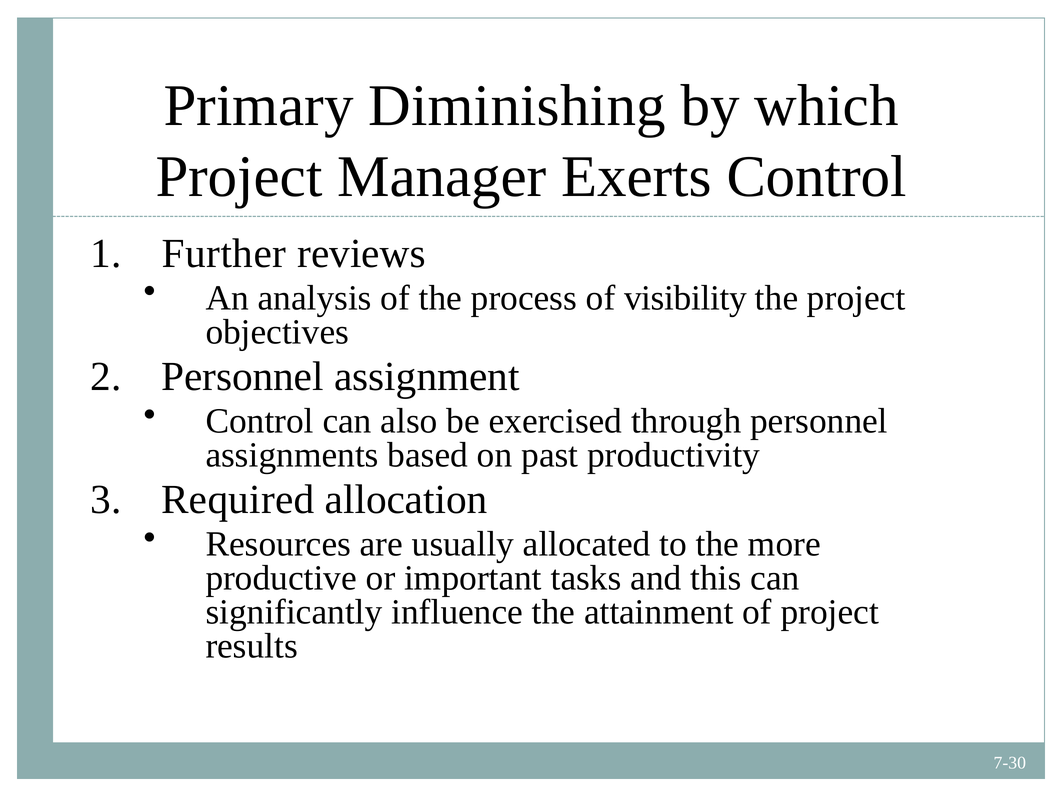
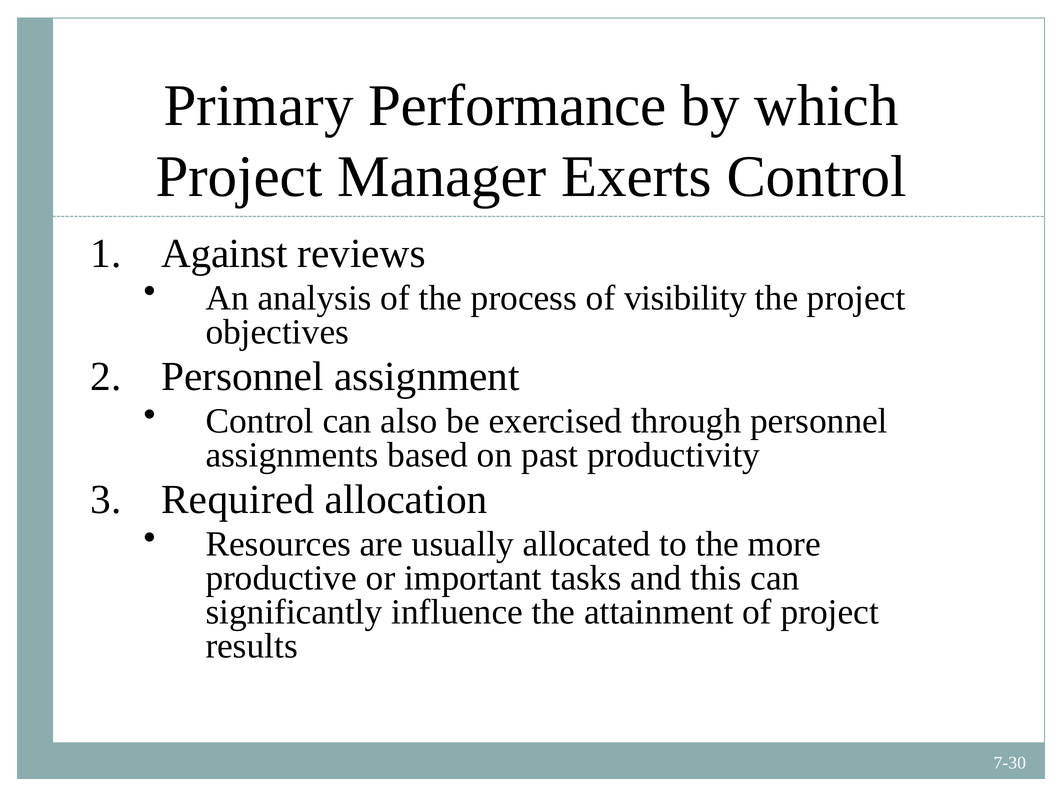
Diminishing: Diminishing -> Performance (517, 106)
Further: Further -> Against (224, 254)
